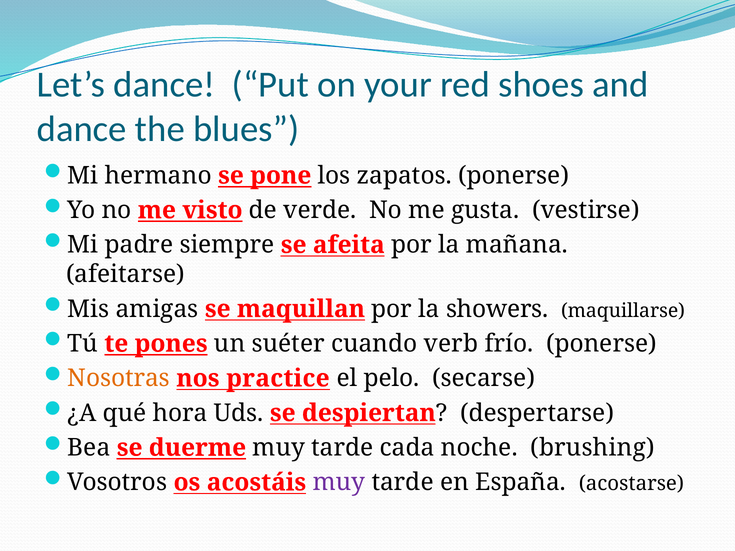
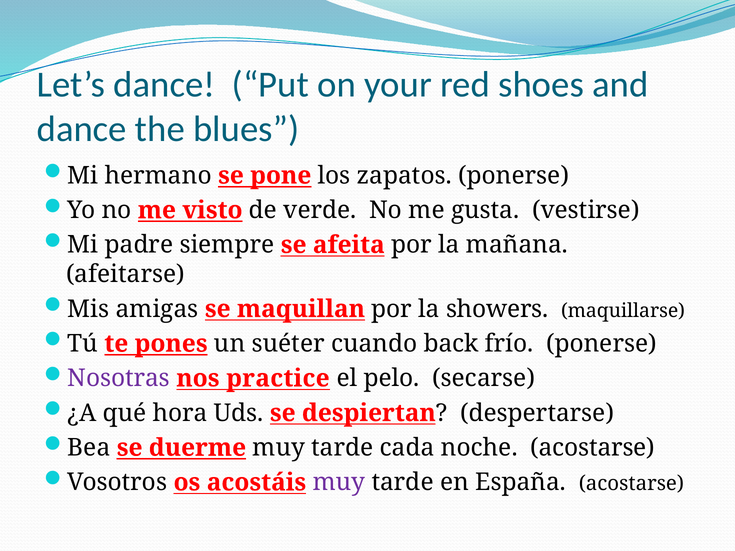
verb: verb -> back (451, 344)
Nosotras colour: orange -> purple (119, 378)
noche brushing: brushing -> acostarse (593, 448)
